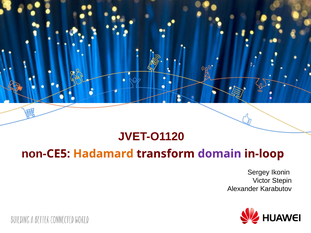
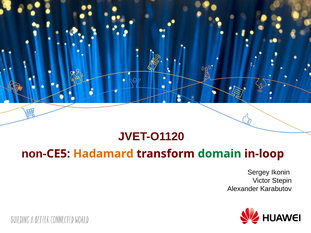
domain colour: purple -> green (220, 154)
